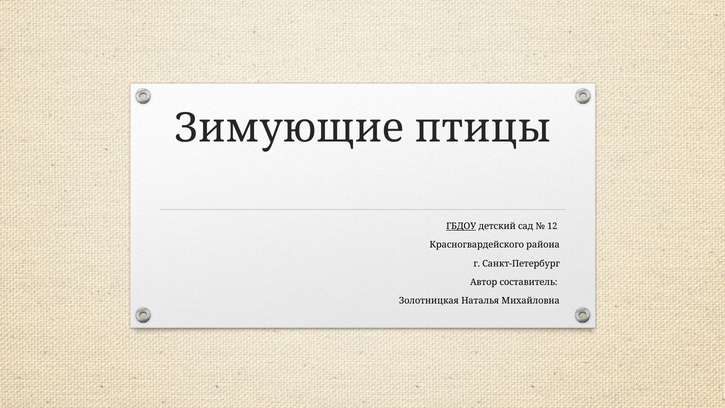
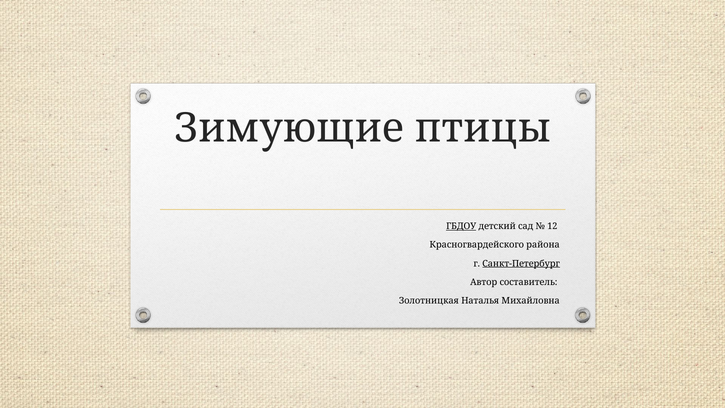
Санкт-Петербург underline: none -> present (521, 263)
